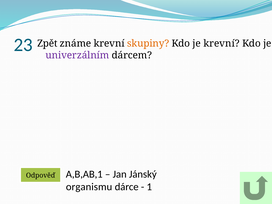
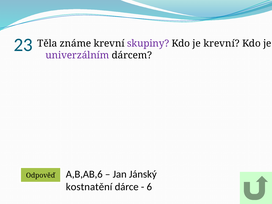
Zpět: Zpět -> Těla (47, 44)
skupiny colour: orange -> purple (148, 44)
A,B,AB,1: A,B,AB,1 -> A,B,AB,6 (84, 174)
organismu: organismu -> kostnatění (89, 187)
1: 1 -> 6 (149, 187)
